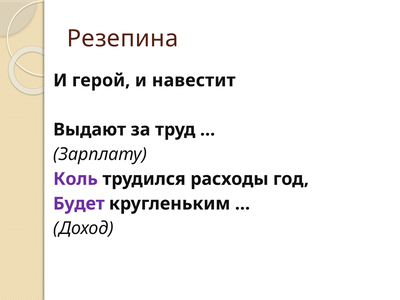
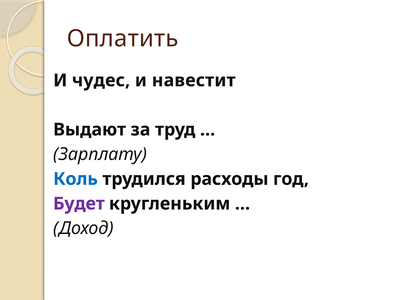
Резепина: Резепина -> Оплатить (123, 39)
герой: герой -> чудес (101, 80)
Коль colour: purple -> blue (76, 179)
